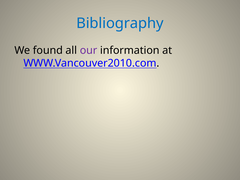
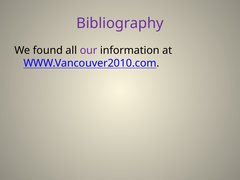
Bibliography colour: blue -> purple (120, 23)
